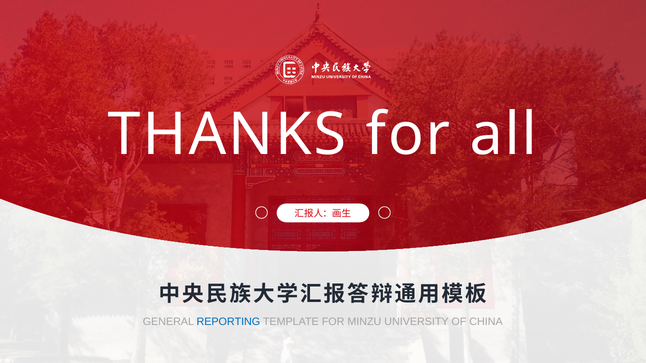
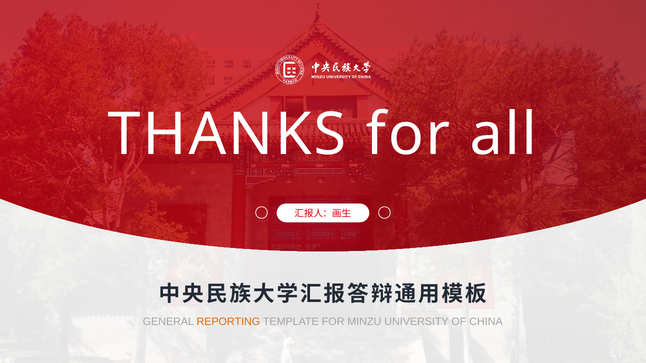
REPORTING colour: blue -> orange (228, 322)
